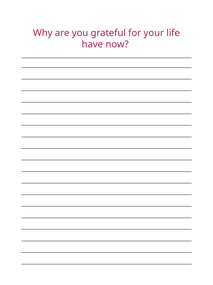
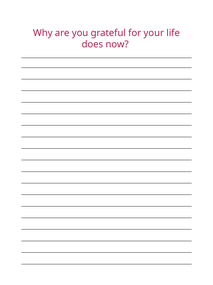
have: have -> does (92, 44)
